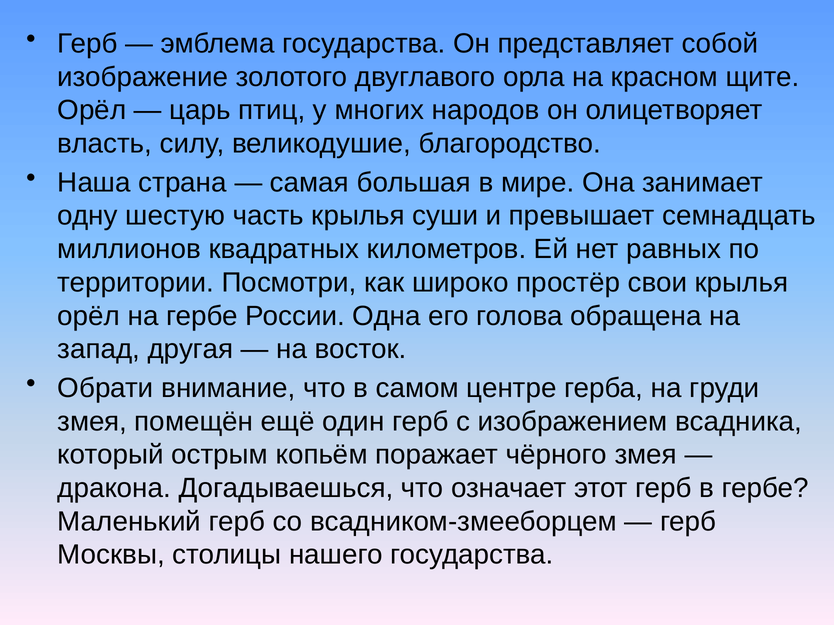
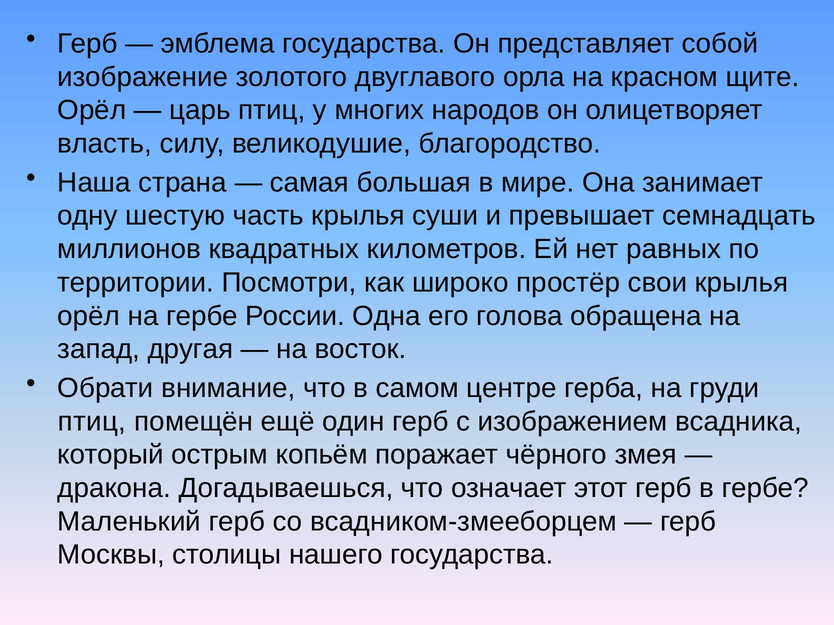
змея: змея -> птиц (92, 422)
